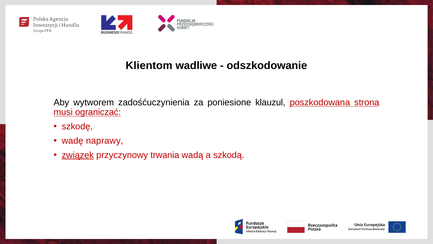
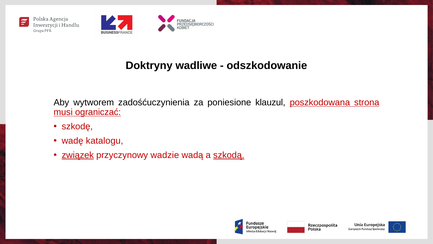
Klientom: Klientom -> Doktryny (149, 65)
naprawy: naprawy -> katalogu (105, 141)
trwania: trwania -> wadzie (165, 155)
szkodą underline: none -> present (229, 155)
